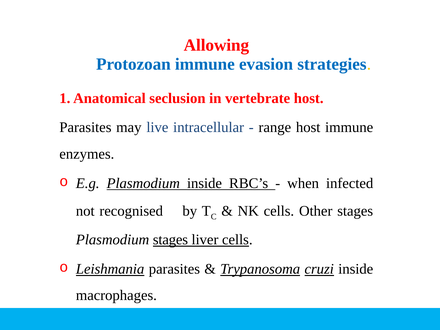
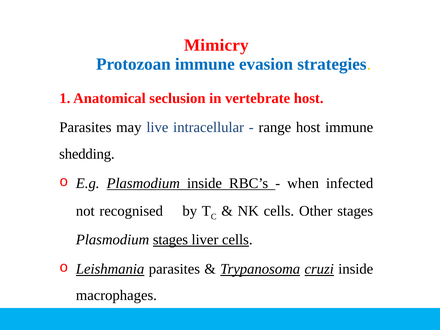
Allowing: Allowing -> Mimicry (216, 45)
enzymes: enzymes -> shedding (87, 154)
